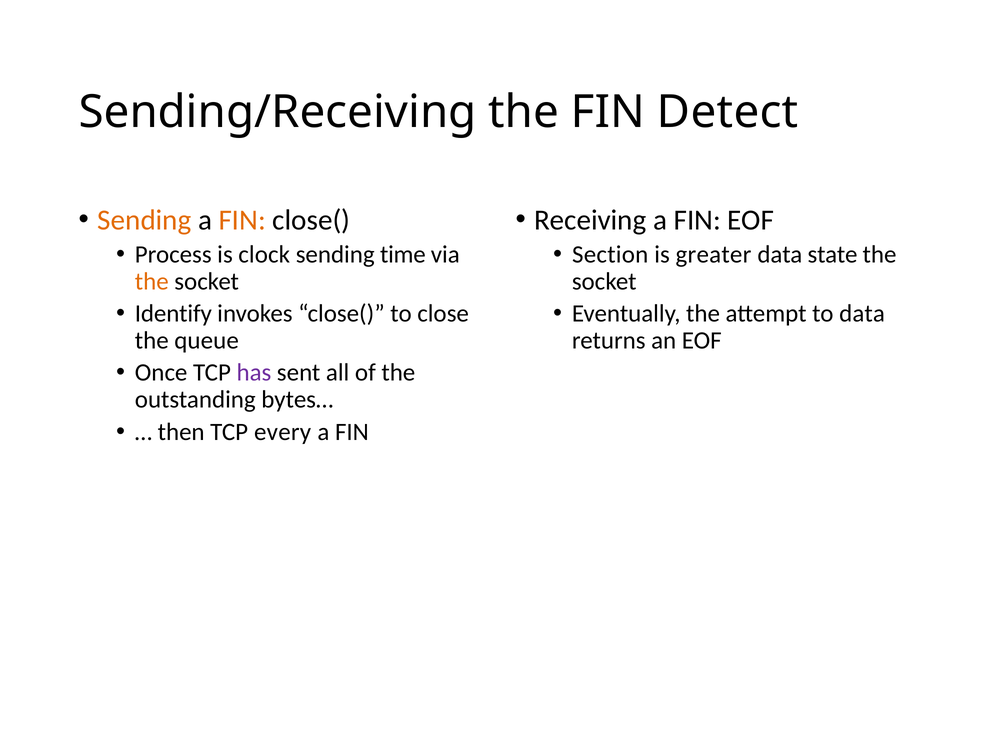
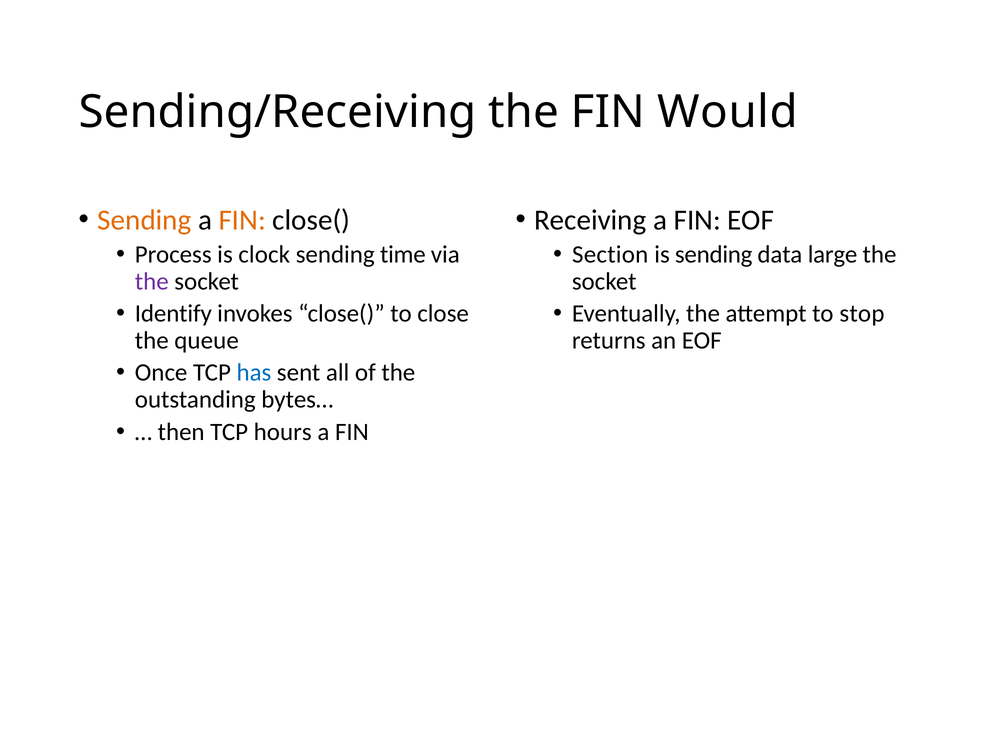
Detect: Detect -> Would (728, 112)
is greater: greater -> sending (714, 254)
state: state -> large (833, 254)
the colour: orange -> purple (152, 281)
to data: data -> stop (862, 314)
has colour: purple -> blue (254, 373)
every: every -> hours (283, 432)
